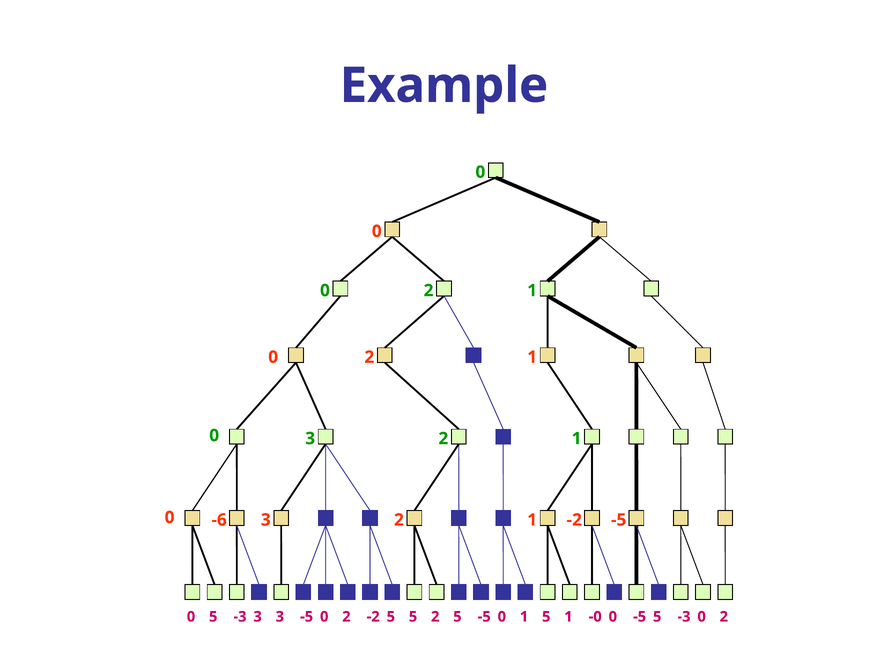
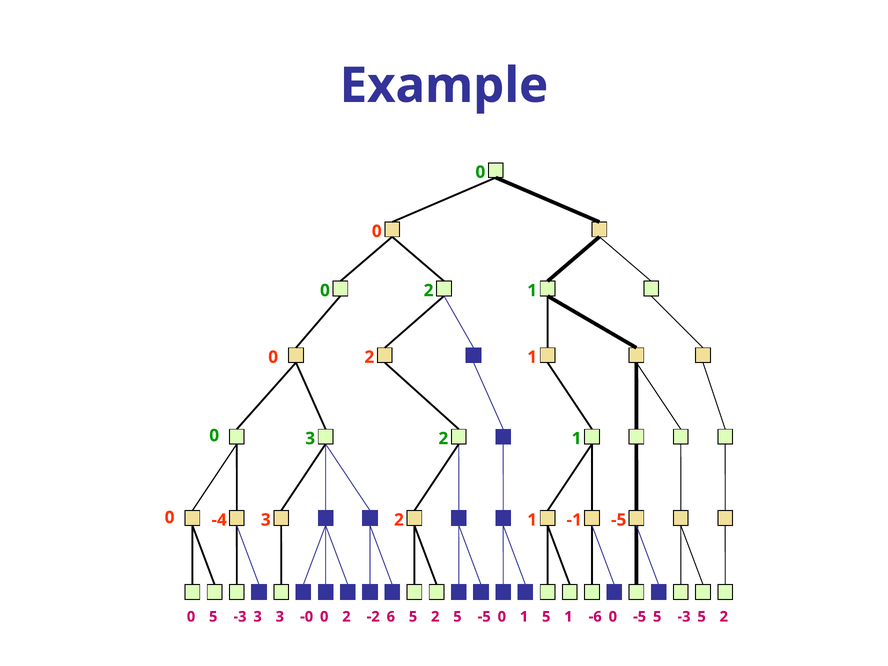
-6: -6 -> -4 (219, 520)
-2: -2 -> -1 (574, 520)
-5: -5 -> -0 (307, 617)
-2 5: 5 -> 6 (391, 617)
-0: -0 -> -6 (595, 617)
0: 0 -> 5 (702, 617)
